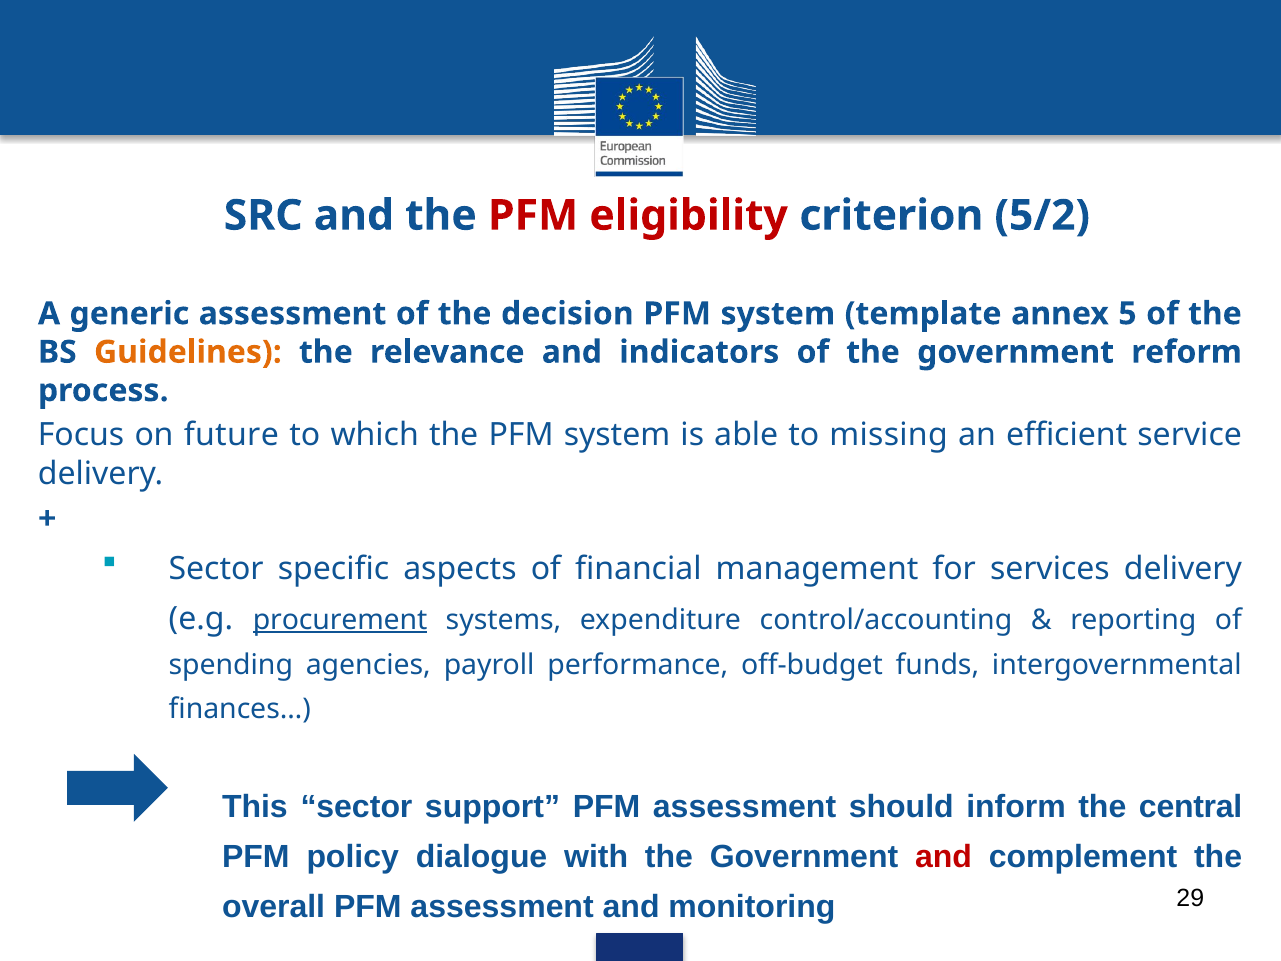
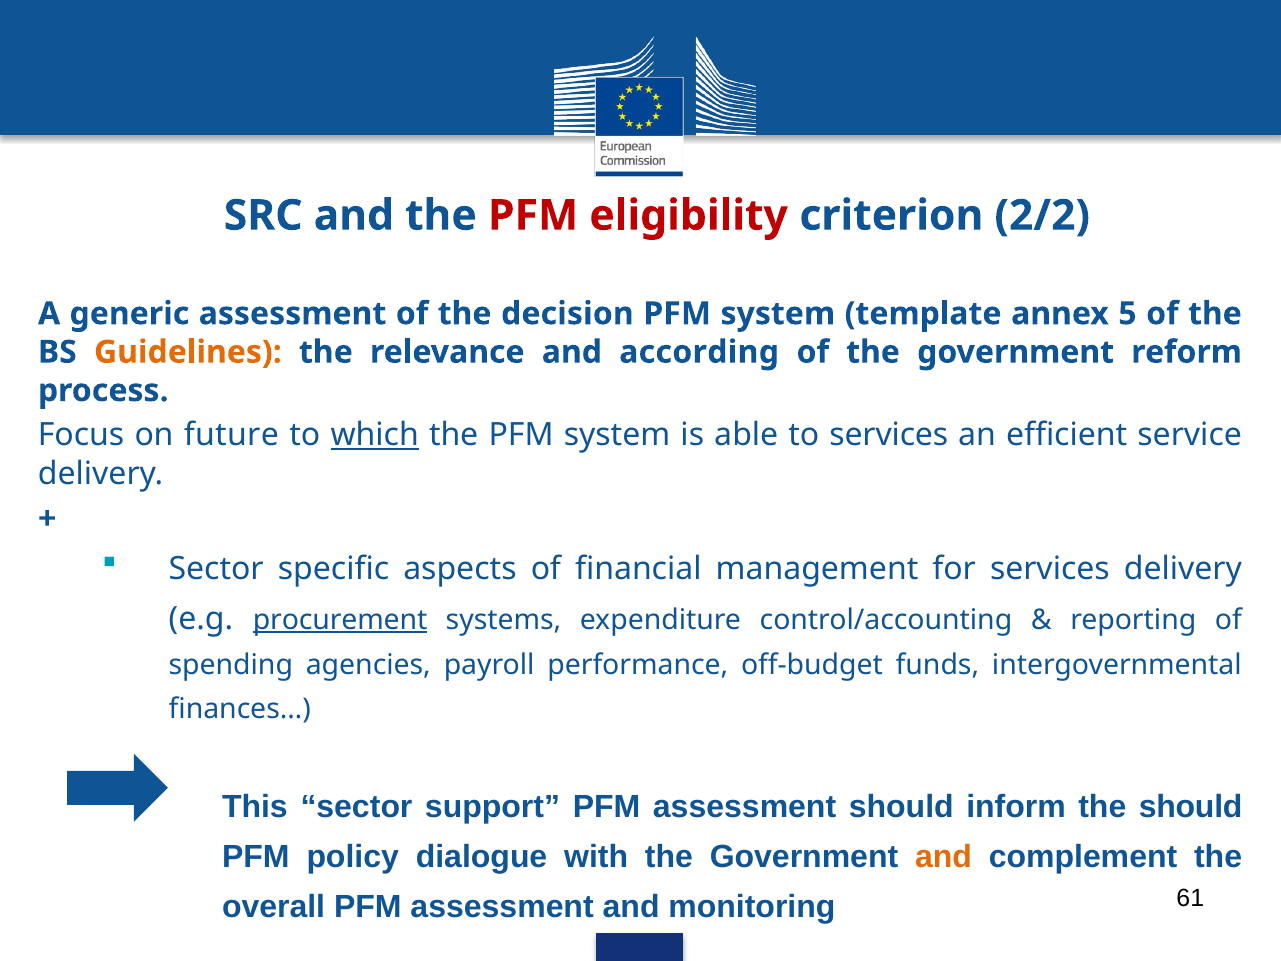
5/2: 5/2 -> 2/2 (1042, 216)
indicators: indicators -> according (699, 352)
which underline: none -> present (375, 435)
to missing: missing -> services (889, 435)
the central: central -> should (1191, 807)
and colour: red -> orange (944, 857)
29: 29 -> 61 (1190, 898)
